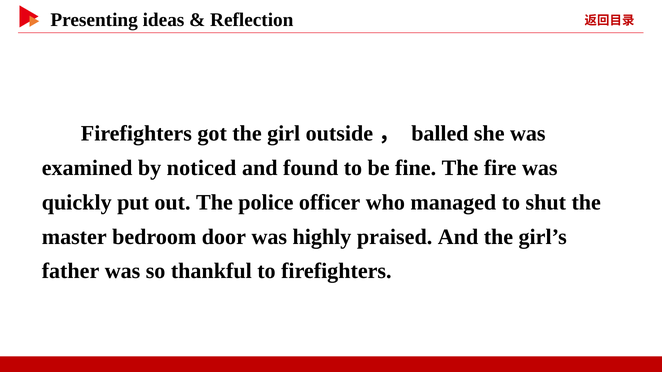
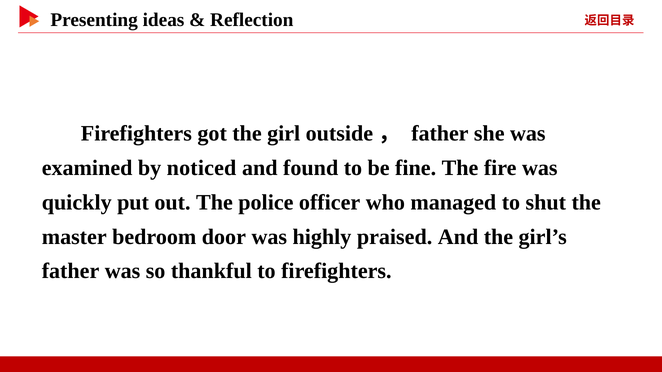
balled: balled -> father (440, 134)
